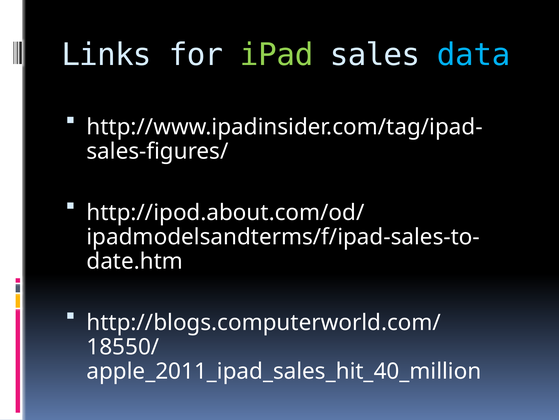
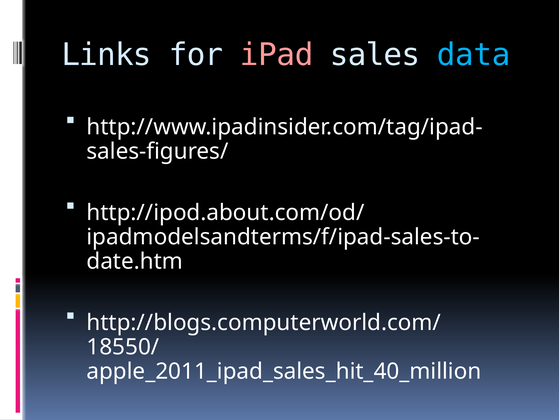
iPad colour: light green -> pink (277, 55)
